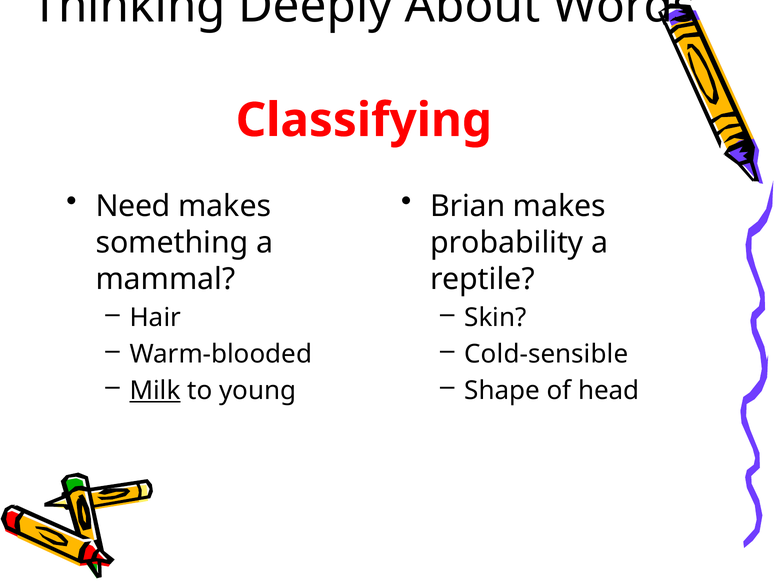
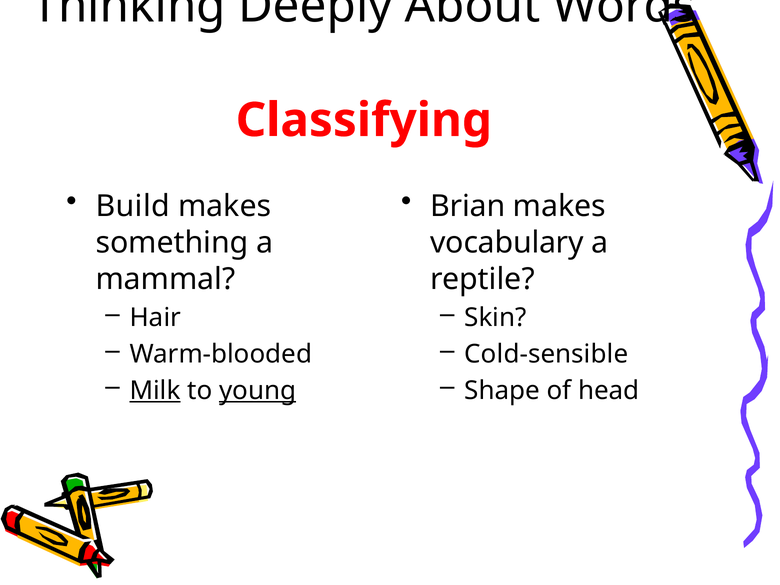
Need: Need -> Build (133, 206)
probability: probability -> vocabulary (507, 243)
young underline: none -> present (258, 391)
